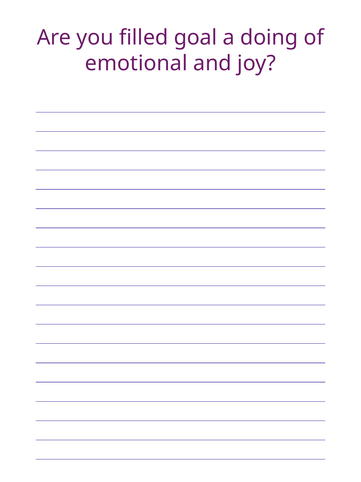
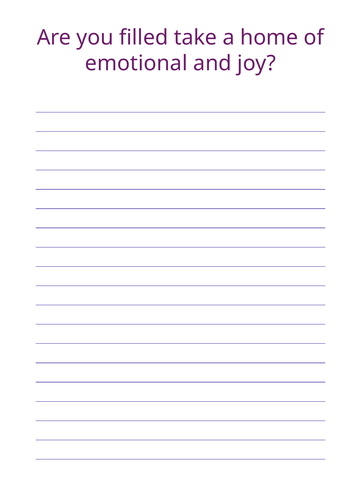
goal: goal -> take (195, 37)
doing: doing -> home (269, 37)
